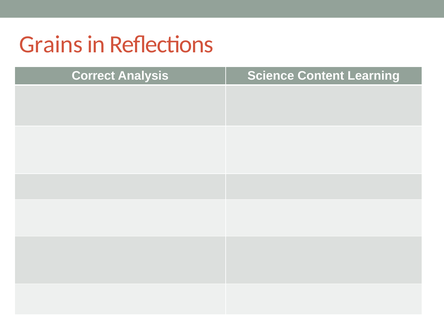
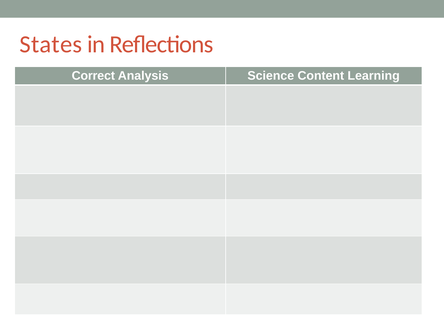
Grains: Grains -> States (51, 44)
